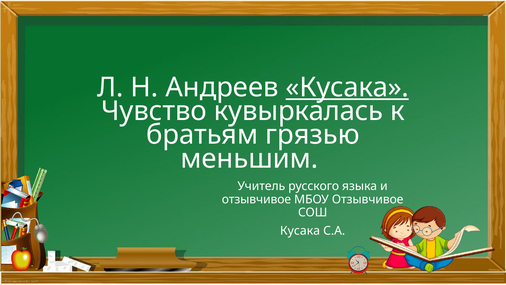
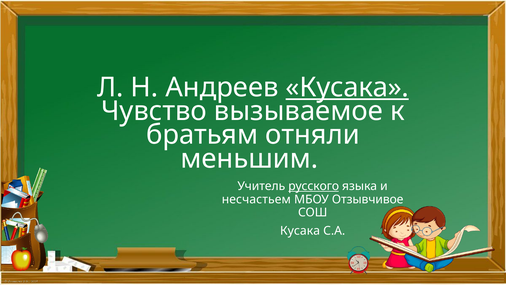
кувыркалась: кувыркалась -> вызываемое (298, 111)
грязью: грязью -> отняли (312, 135)
русского underline: none -> present (314, 186)
отзывчивое: отзывчивое -> несчастьем (256, 199)
